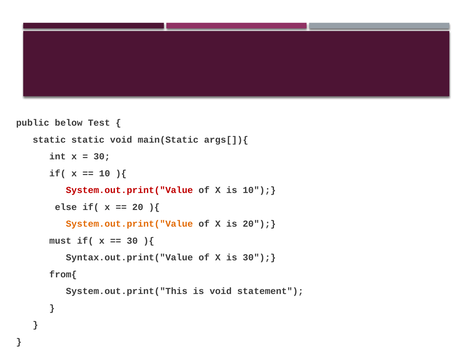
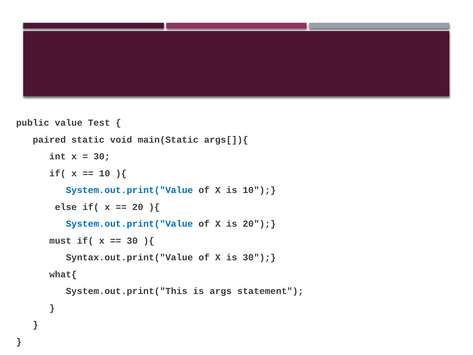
below: below -> value (69, 123)
static: static -> paired (49, 140)
System.out.print("Value colour: red -> blue (129, 190)
System.out.print("Value colour: orange -> blue (129, 224)
from{: from{ -> what{ (63, 274)
is void: void -> args (221, 291)
